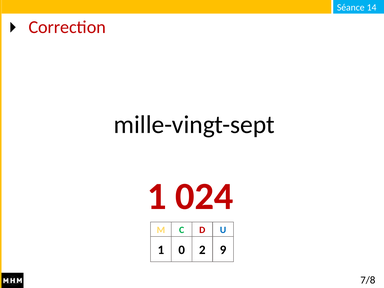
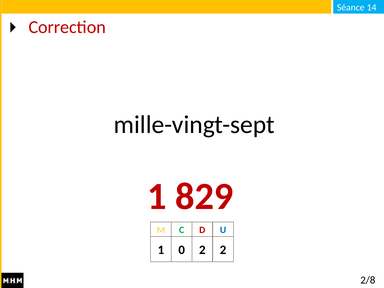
024: 024 -> 829 (204, 197)
2 9: 9 -> 2 (223, 250)
7/8: 7/8 -> 2/8 (368, 280)
